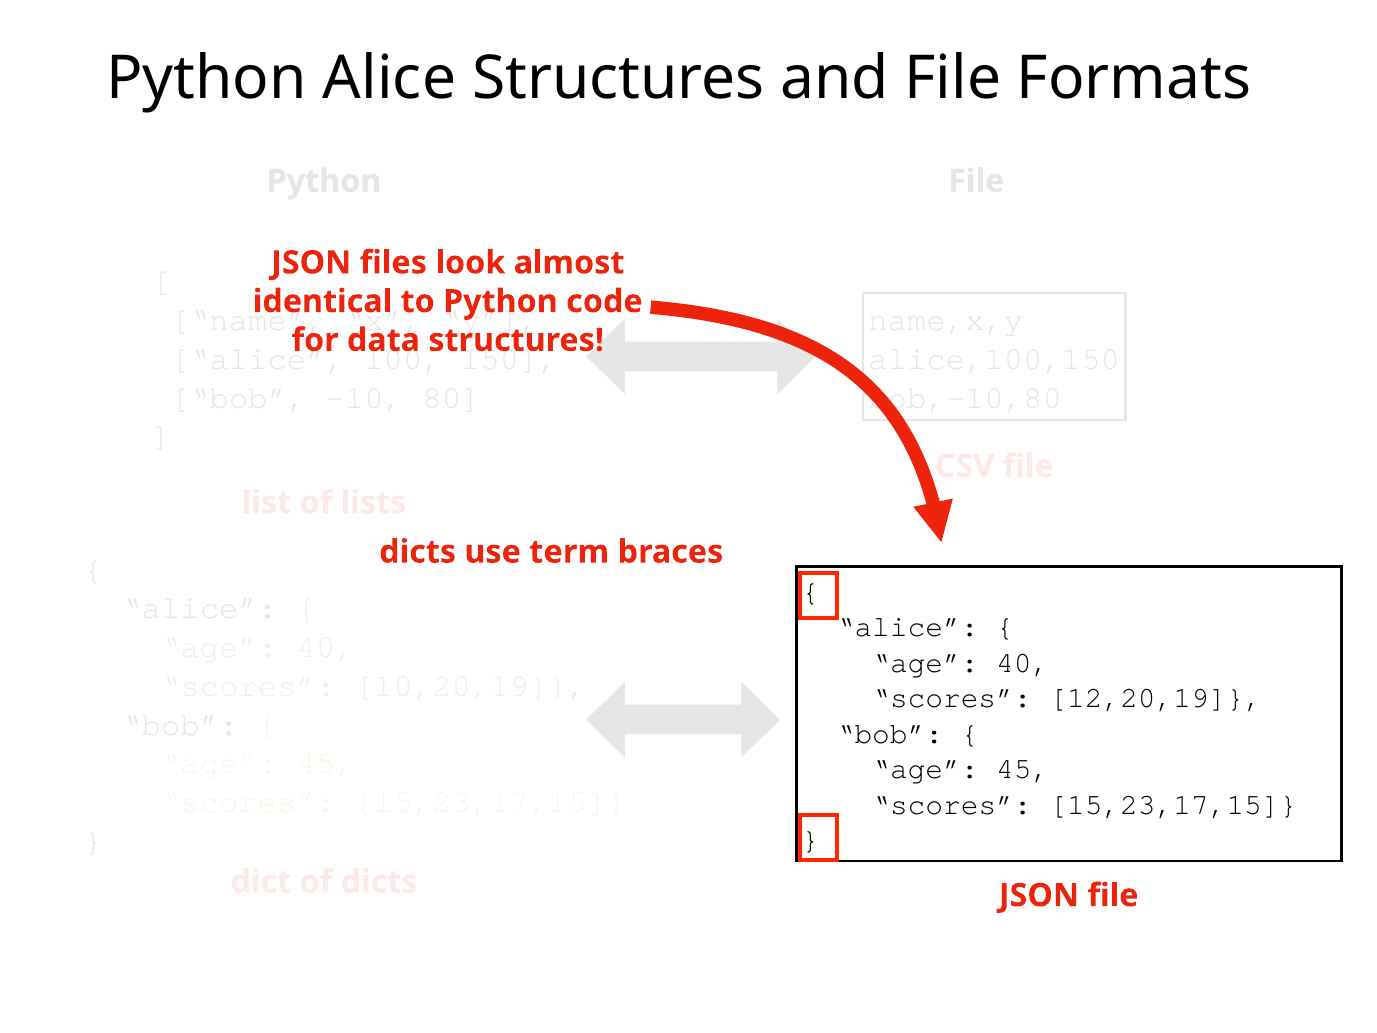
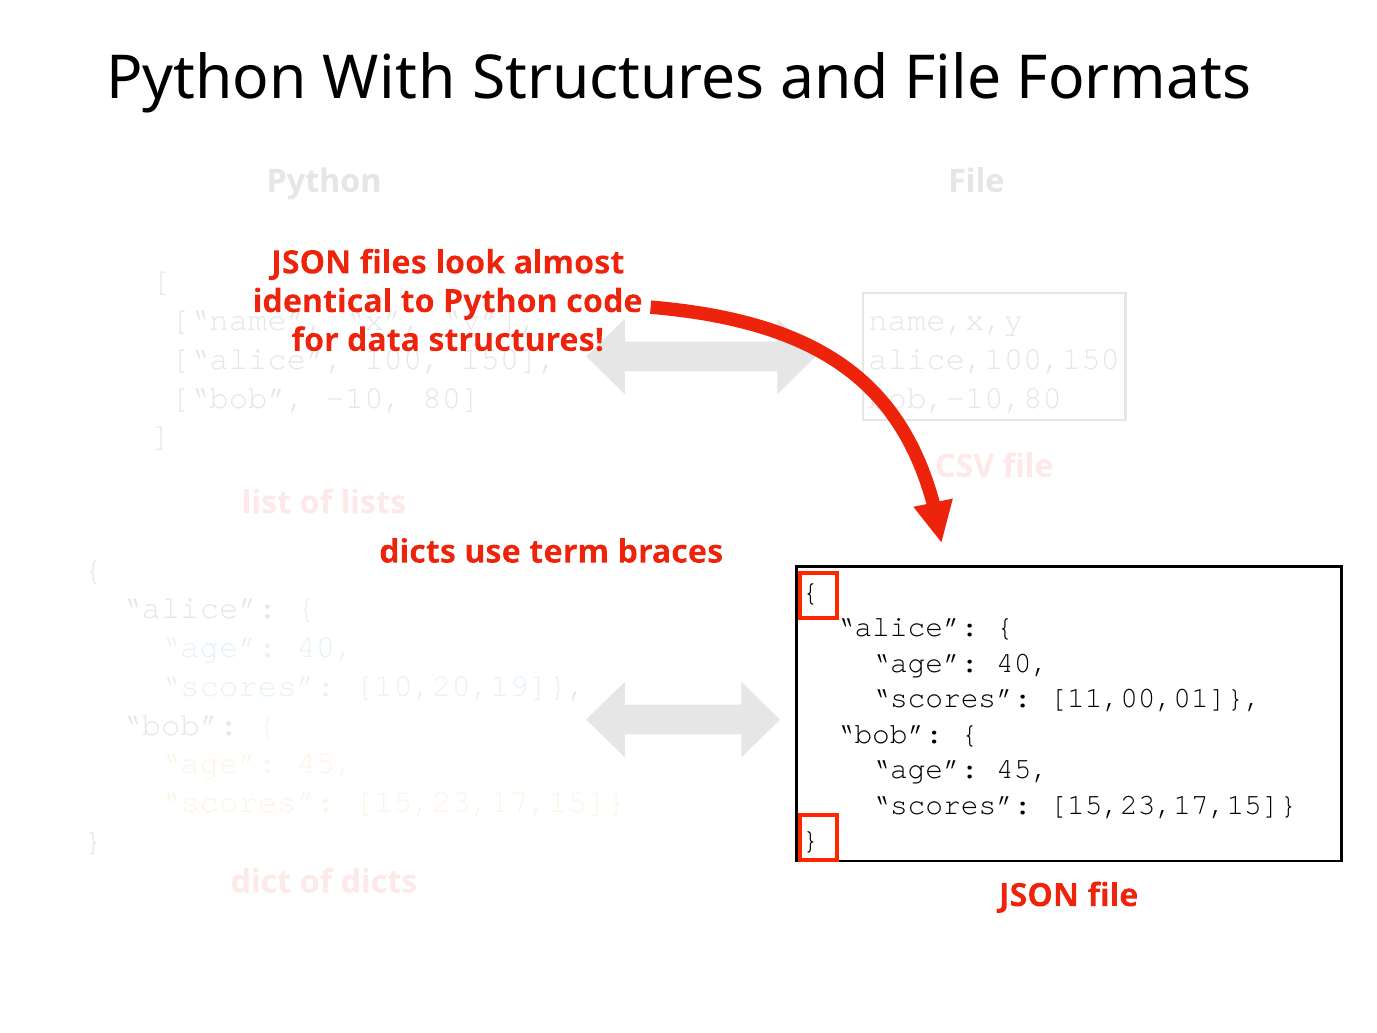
Python Alice: Alice -> With (389, 79)
12,20,19: 12,20,19 -> 11,00,01 (1156, 698)
